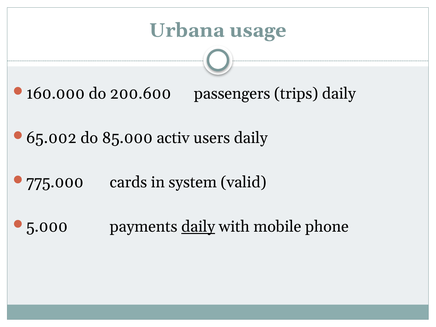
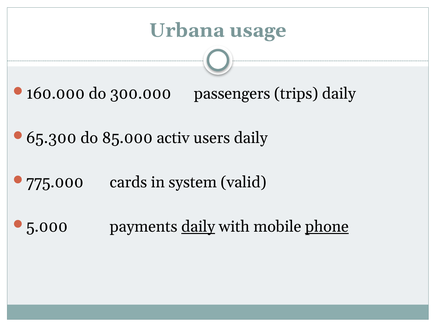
200.600: 200.600 -> 300.000 (141, 94)
65.002: 65.002 -> 65.300 (51, 138)
phone underline: none -> present (327, 227)
